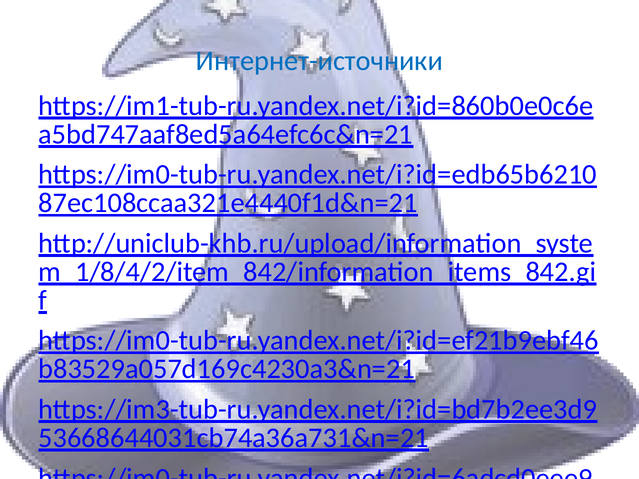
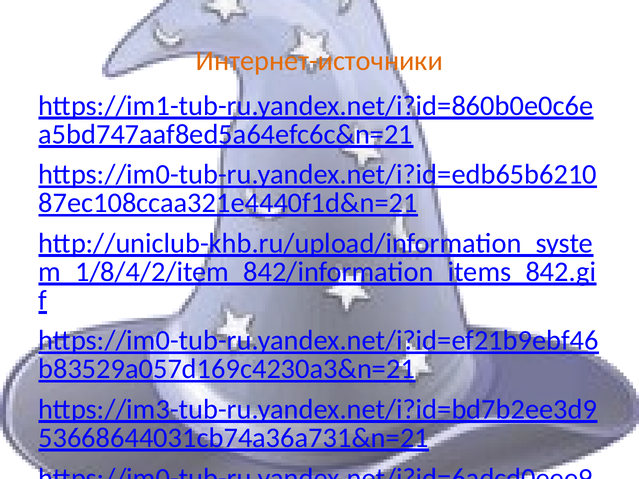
Интернет-источники colour: blue -> orange (319, 61)
